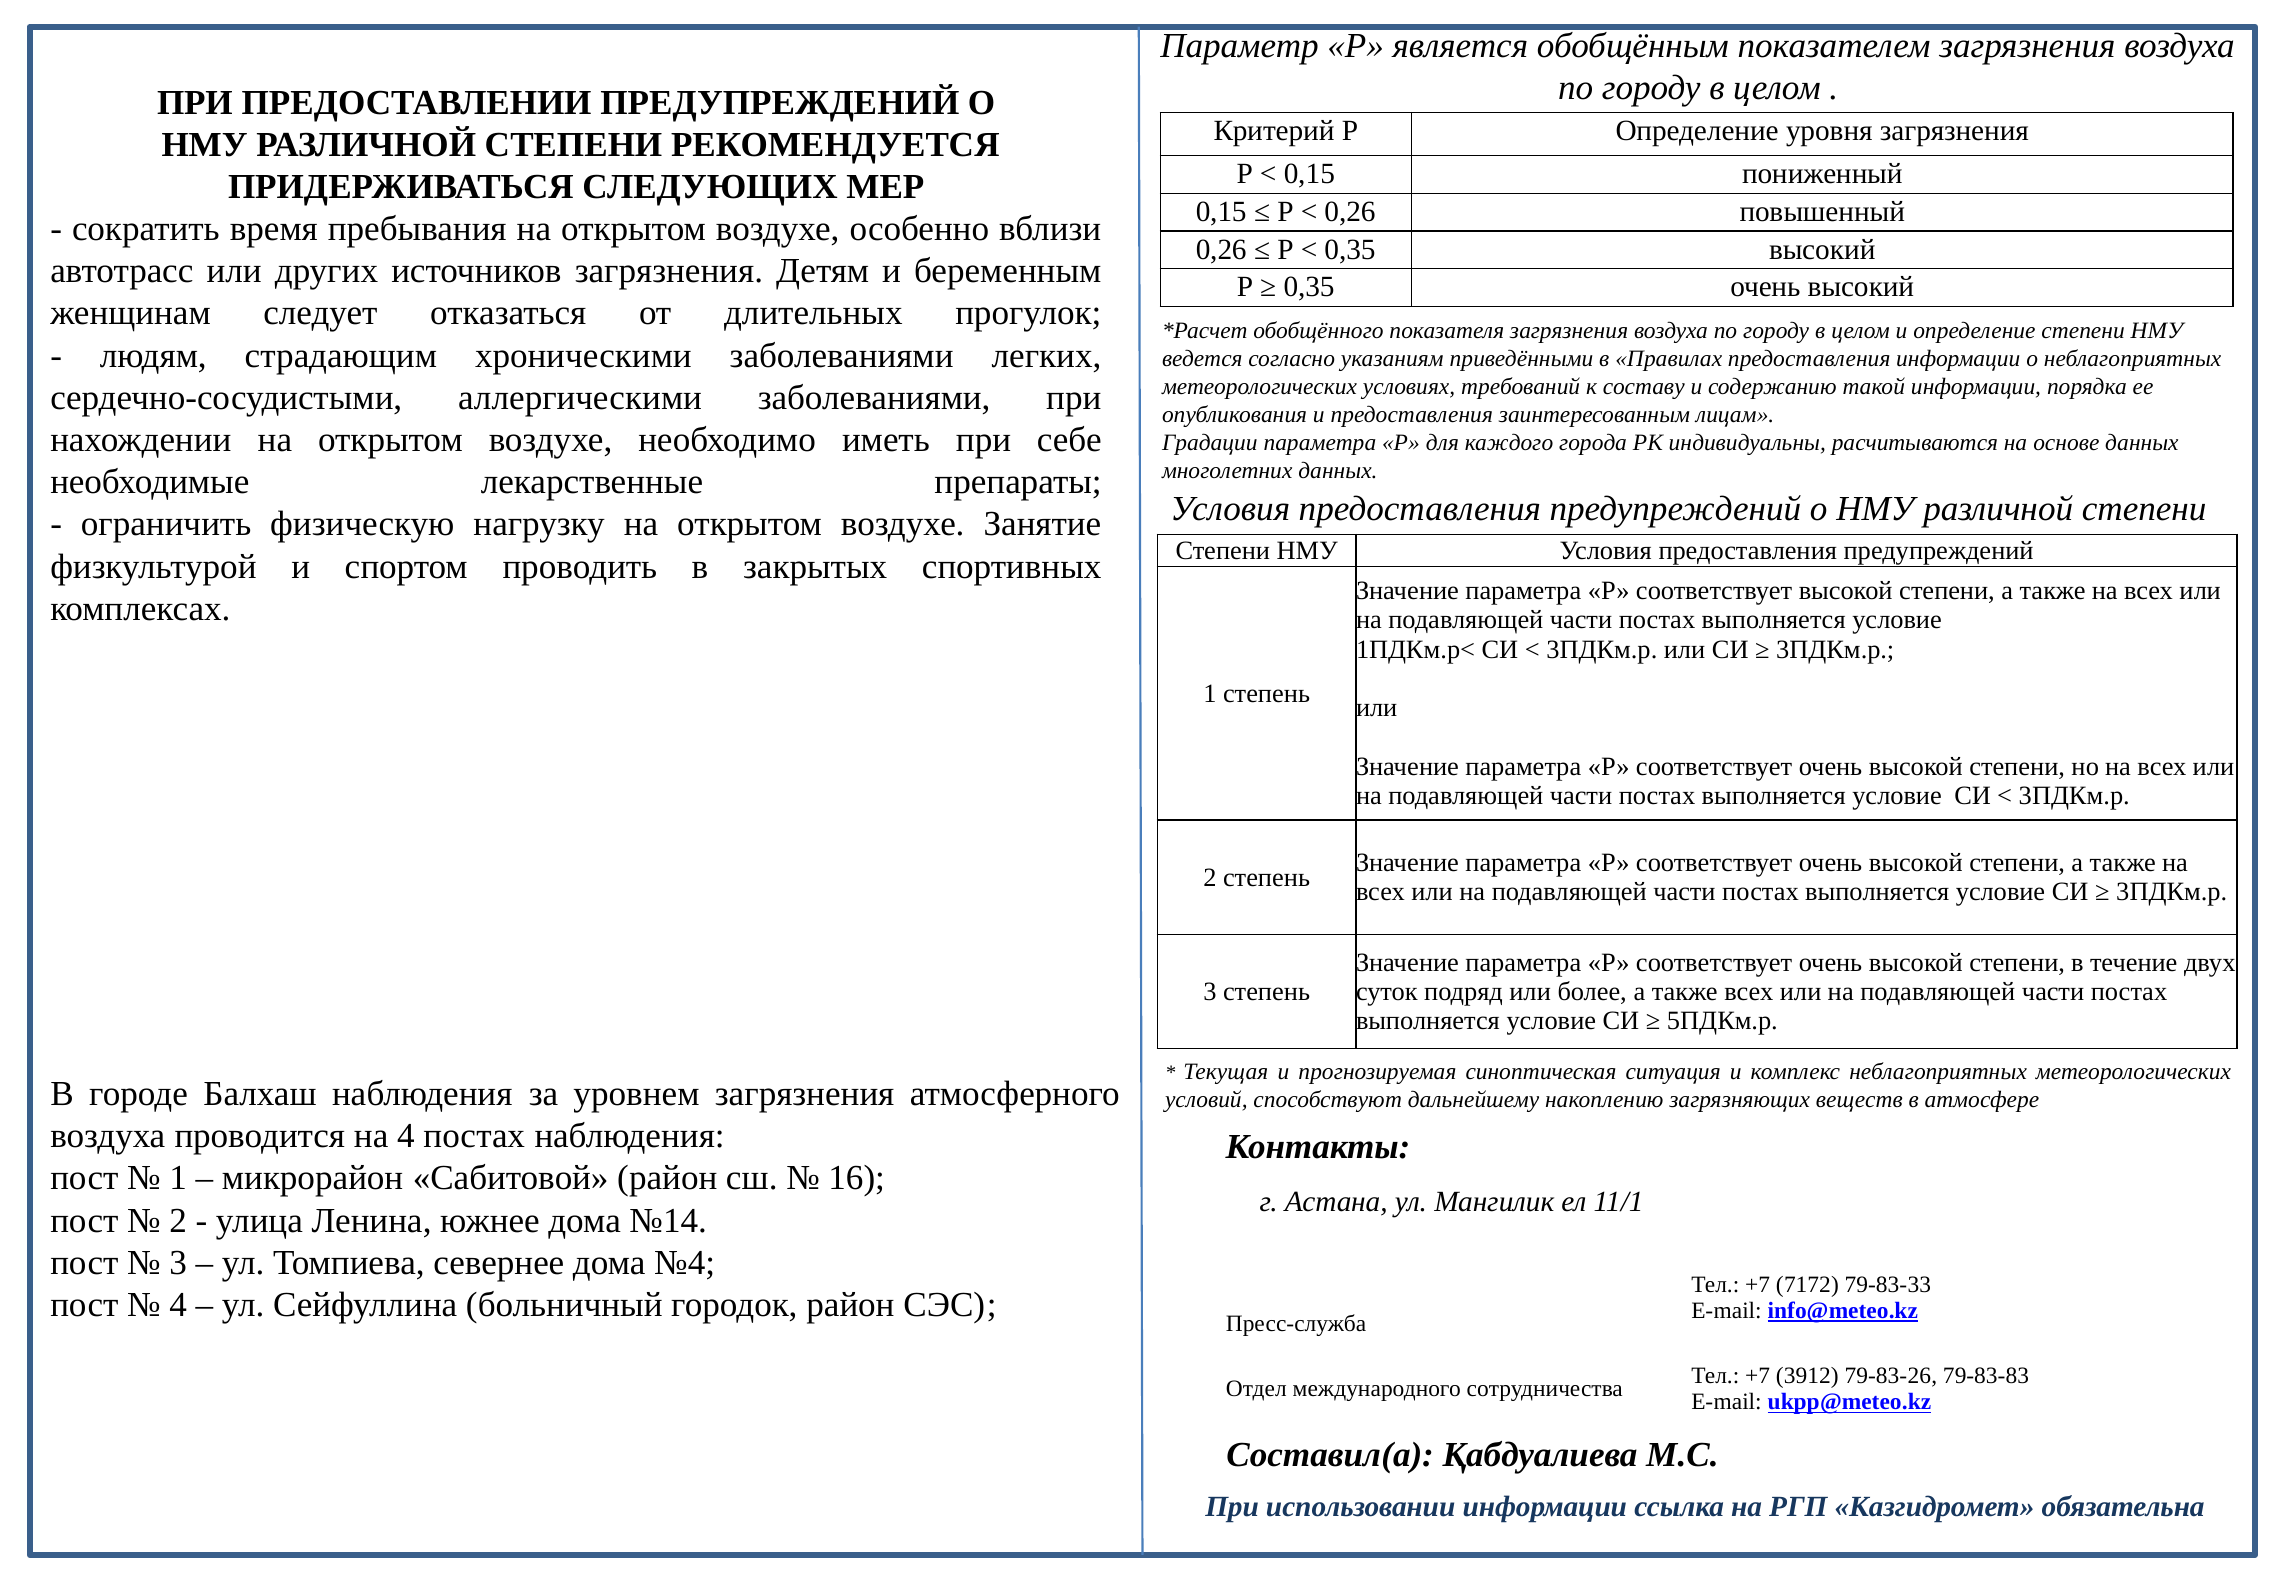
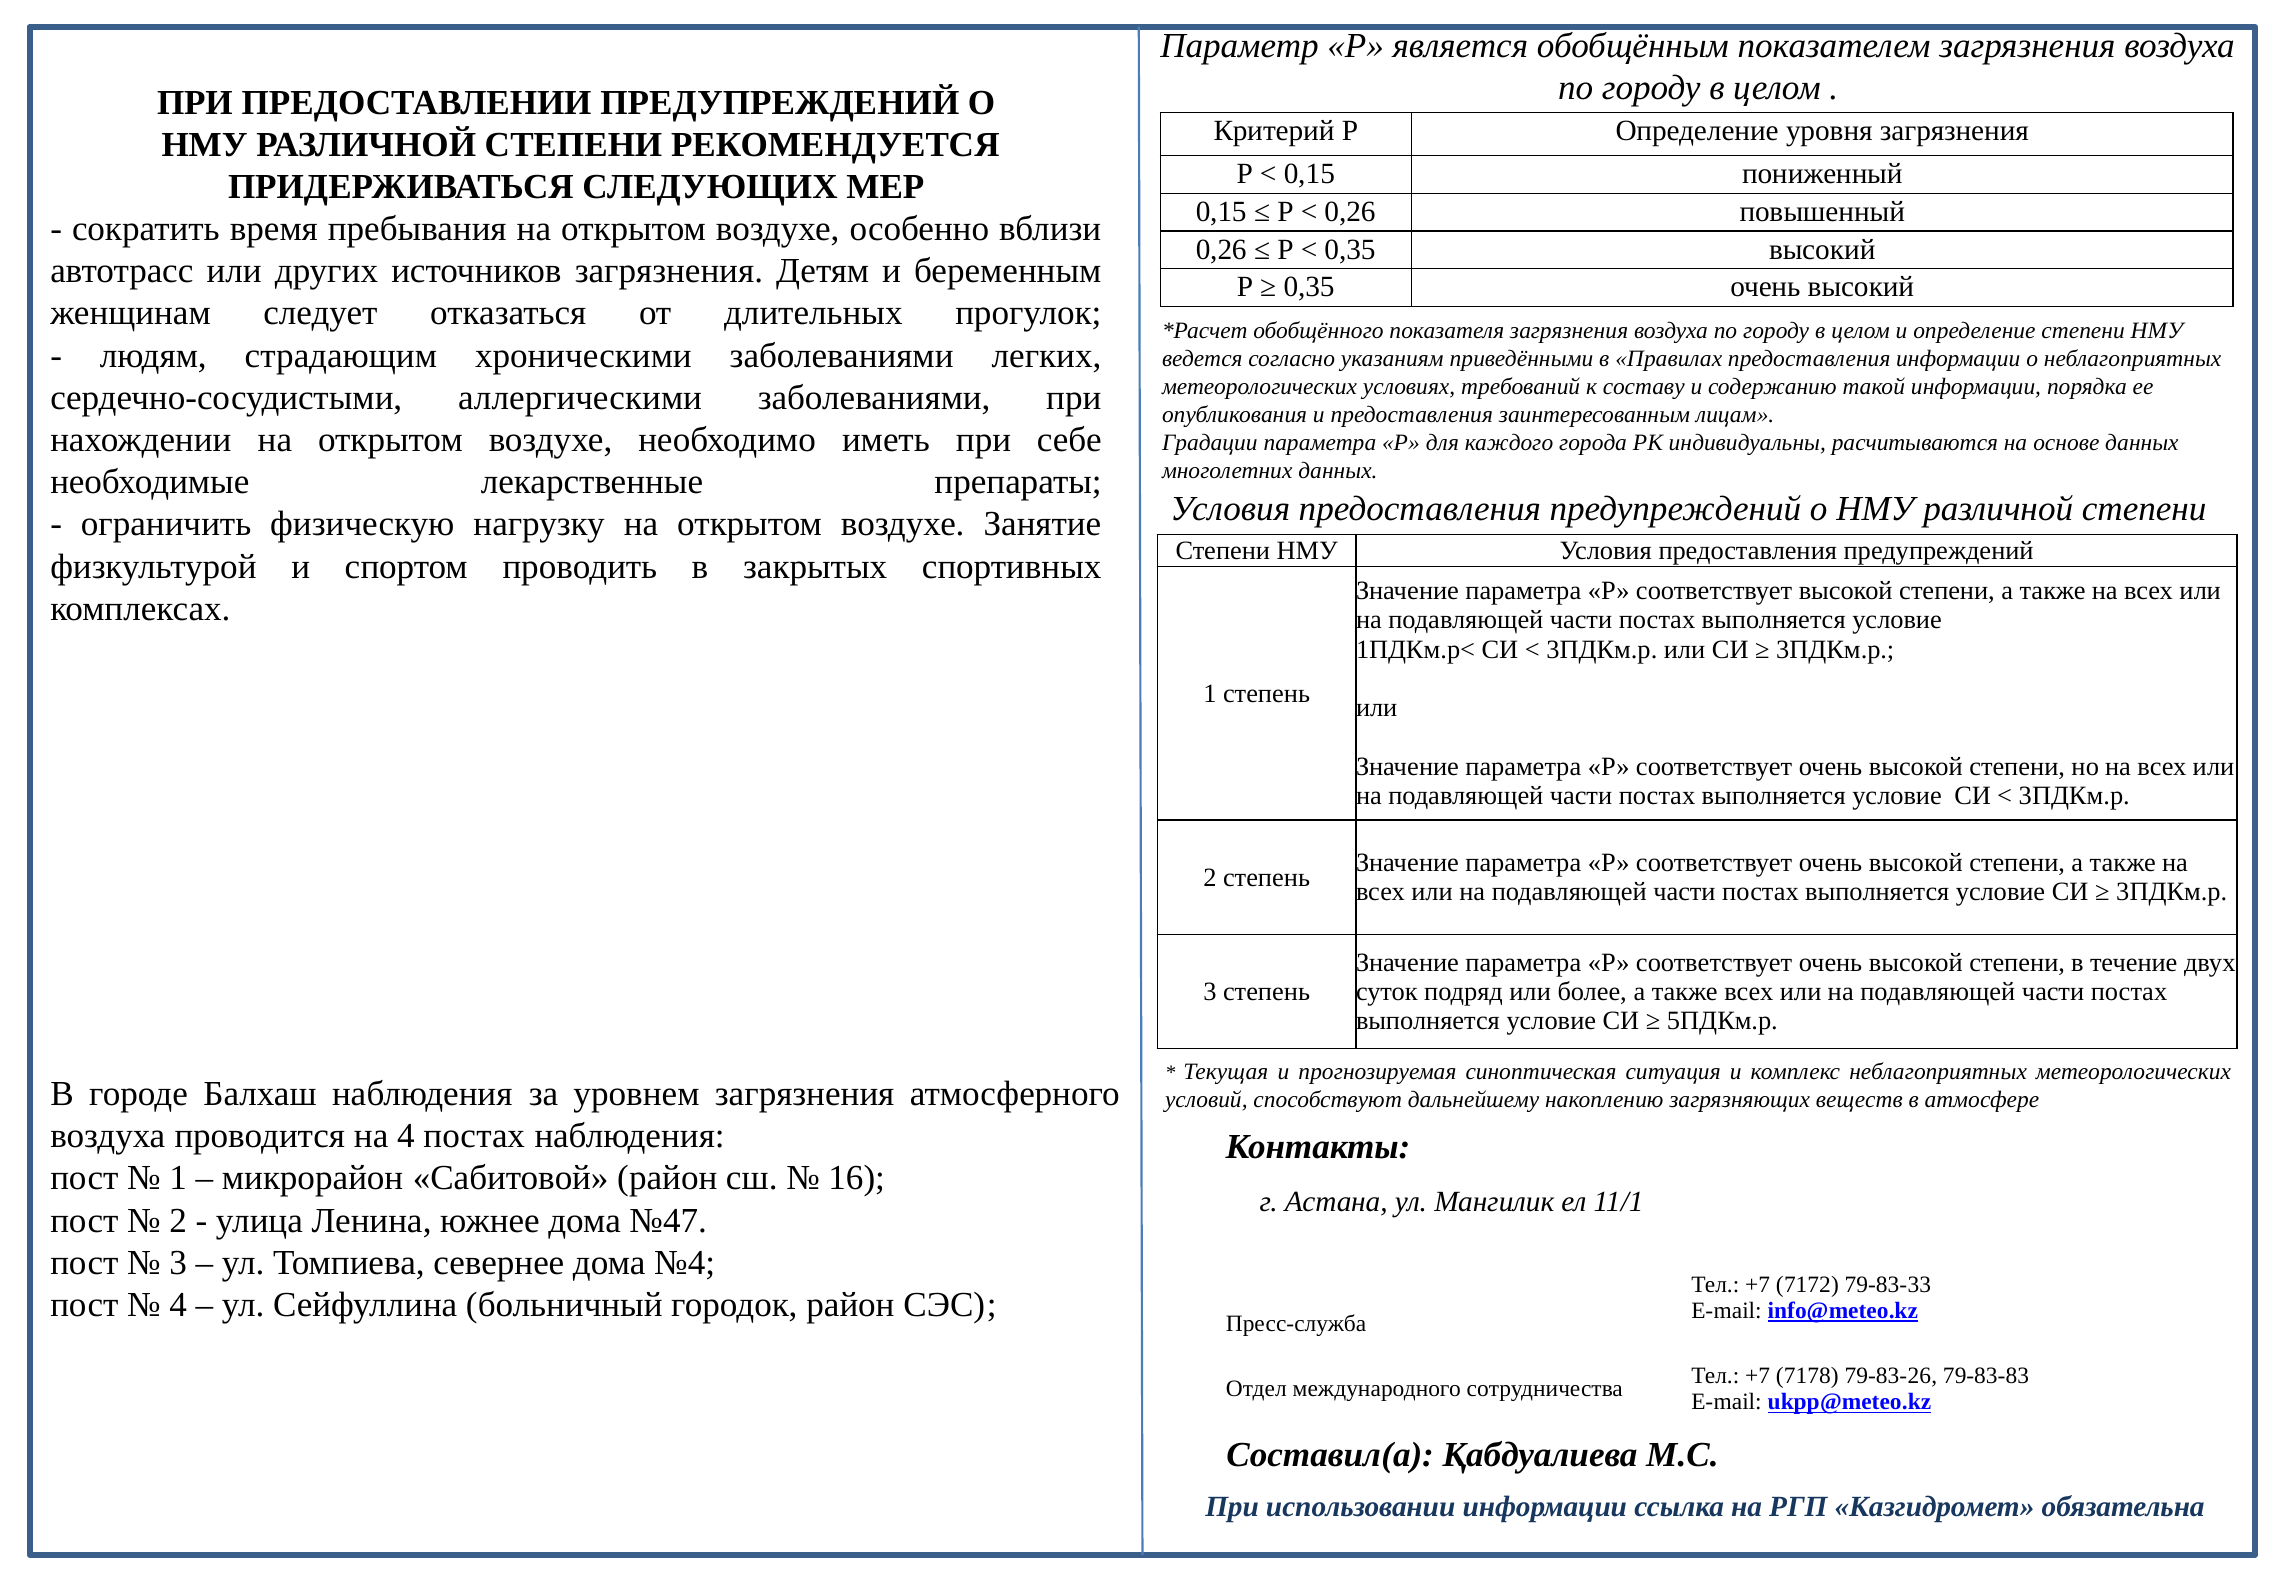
№14: №14 -> №47 (668, 1220)
3912: 3912 -> 7178 (1807, 1376)
